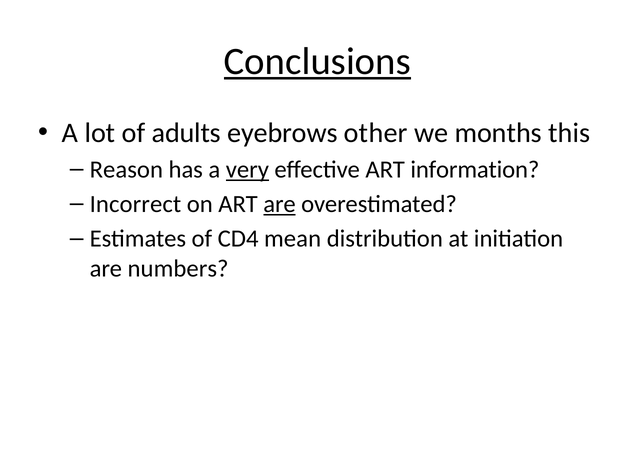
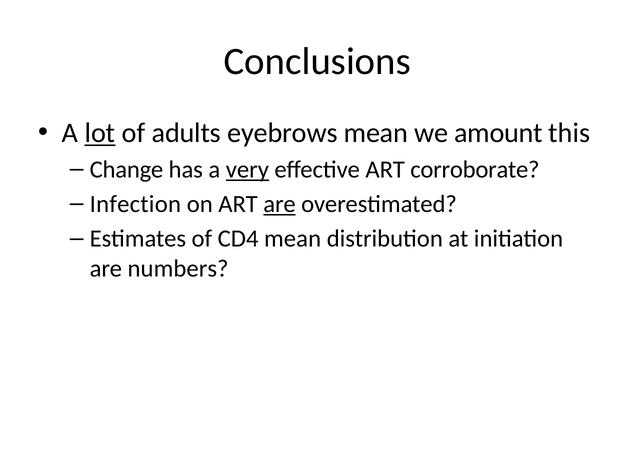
Conclusions underline: present -> none (317, 61)
lot underline: none -> present (100, 133)
eyebrows other: other -> mean (376, 133)
months: months -> amount (498, 133)
Reason: Reason -> Change (126, 170)
information: information -> corroborate (475, 170)
Incorrect: Incorrect -> Infection (135, 204)
